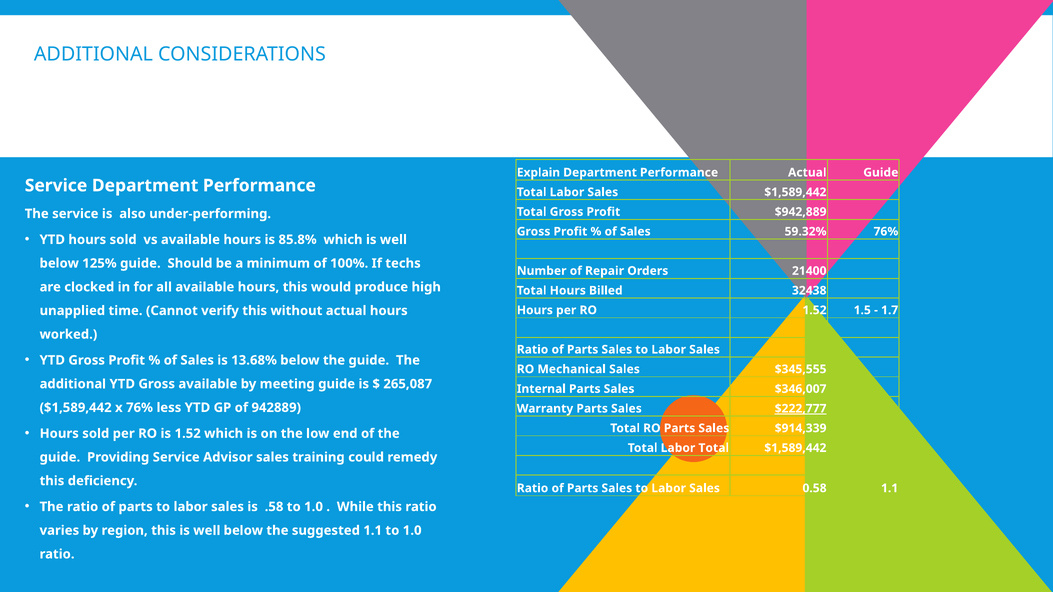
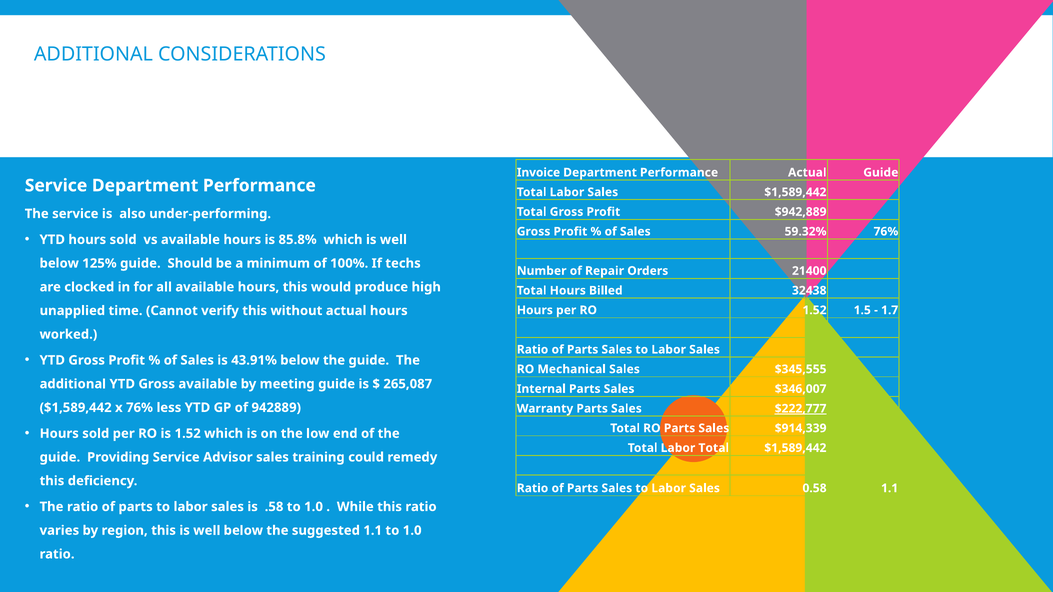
Explain: Explain -> Invoice (538, 173)
13.68%: 13.68% -> 43.91% (254, 360)
